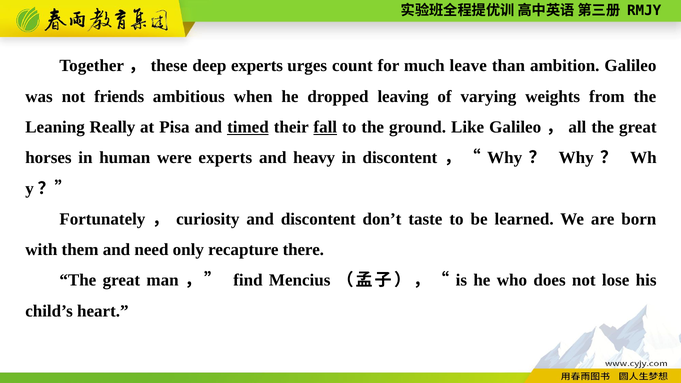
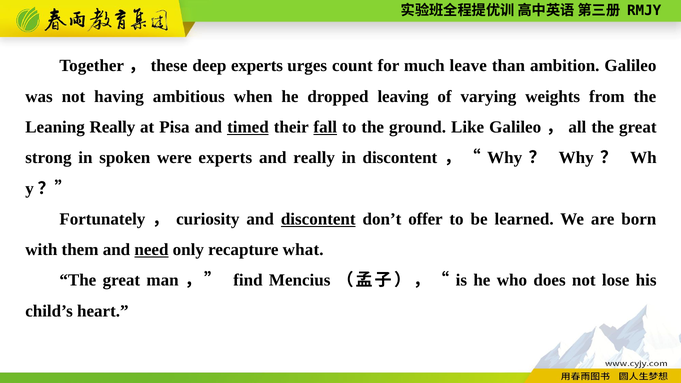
friends: friends -> having (119, 97)
horses: horses -> strong (48, 158)
human: human -> spoken (125, 158)
and heavy: heavy -> really (314, 158)
discontent underline: none -> present (318, 219)
taste: taste -> offer (425, 219)
need underline: none -> present (151, 250)
there: there -> what (303, 250)
